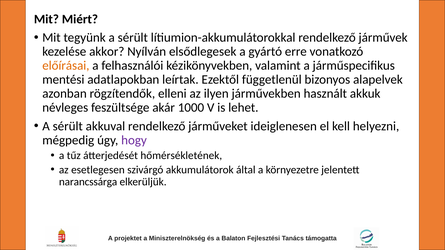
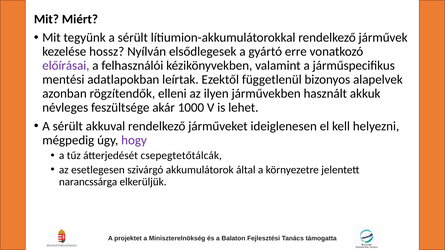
akkor: akkor -> hossz (107, 52)
előírásai colour: orange -> purple (66, 66)
hőmérsékletének: hőmérsékletének -> csepegtetőtálcák (181, 156)
